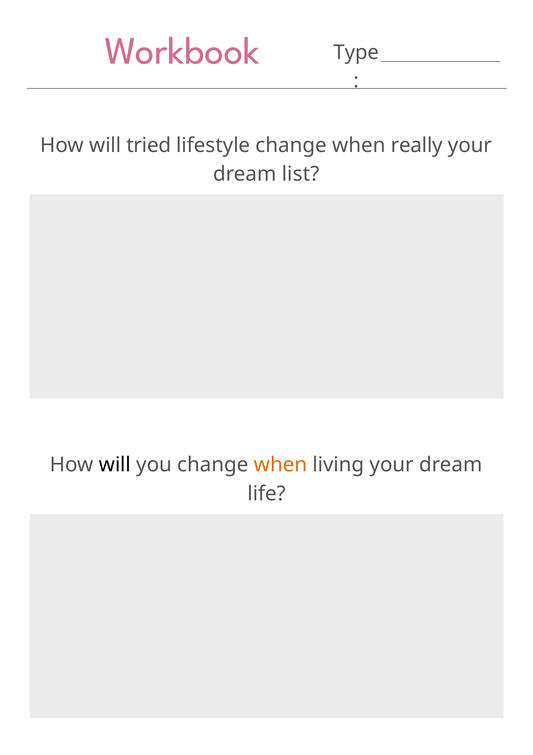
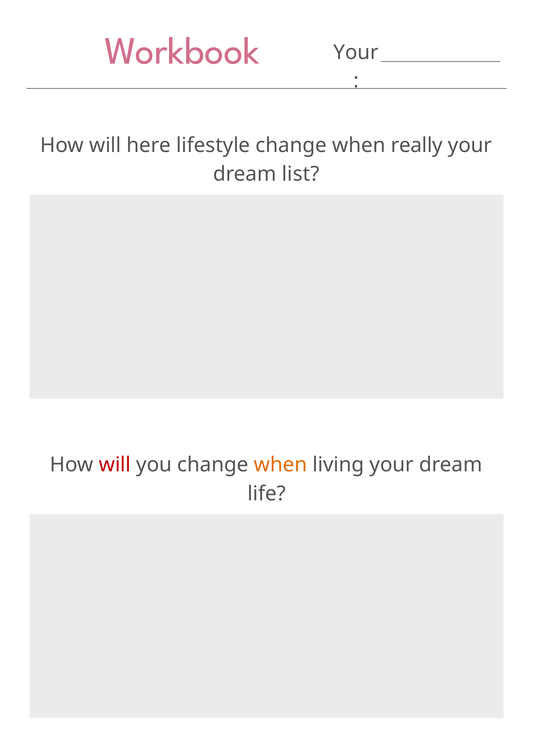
Type: Type -> Your (356, 52)
tried: tried -> here (149, 145)
will colour: black -> red (115, 464)
